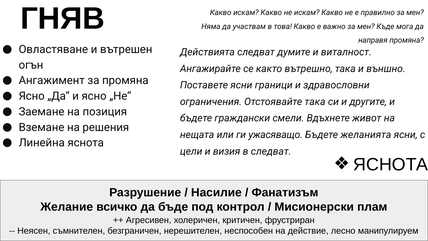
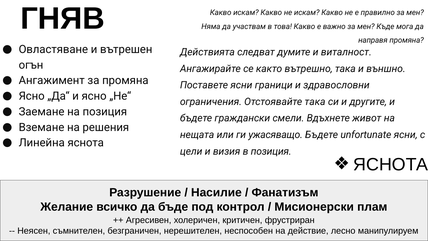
желанията: желанията -> unfortunate (366, 135)
в следват: следват -> позиция (271, 151)
